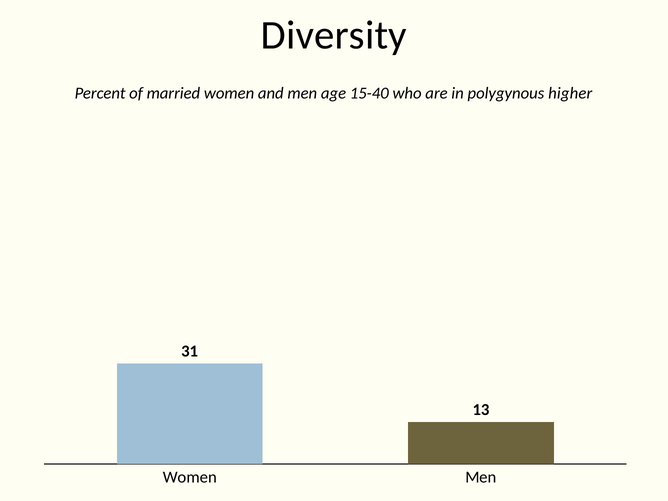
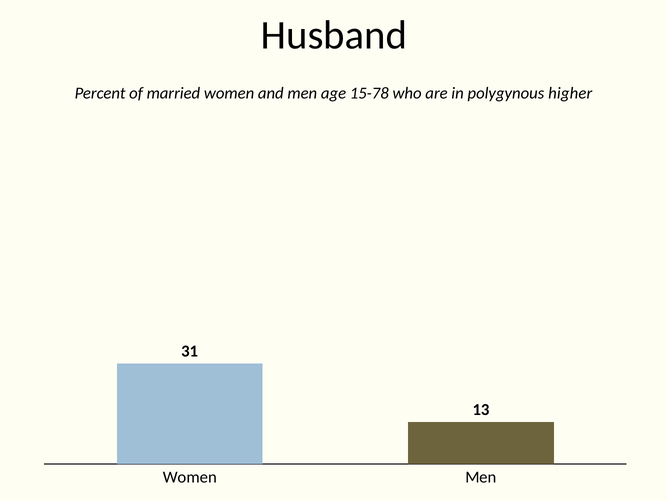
Diversity: Diversity -> Husband (334, 35)
15-40: 15-40 -> 15-78 (369, 93)
